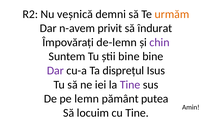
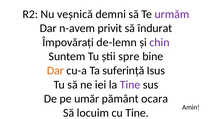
urmăm colour: orange -> purple (172, 14)
știi bine: bine -> spre (129, 57)
Dar colour: purple -> orange (55, 71)
disprețul: disprețul -> suferință (123, 71)
lemn: lemn -> umăr (87, 99)
putea: putea -> ocara (155, 99)
